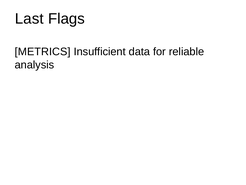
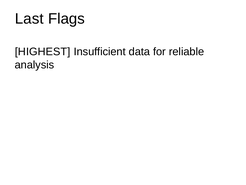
METRICS: METRICS -> HIGHEST (43, 52)
